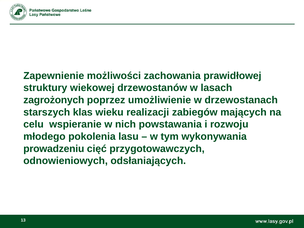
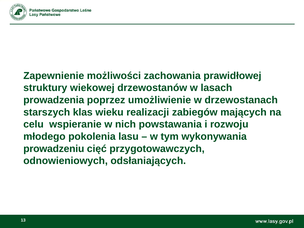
zagrożonych: zagrożonych -> prowadzenia (54, 100)
